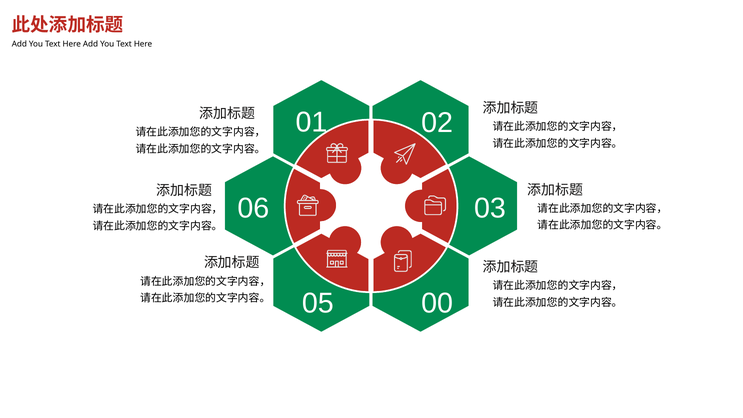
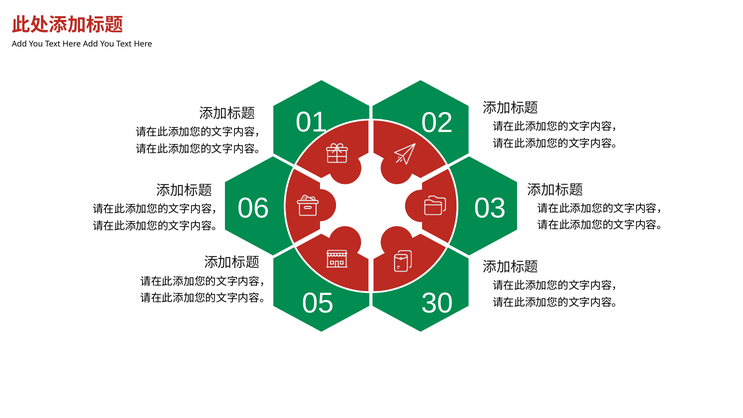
00: 00 -> 30 (437, 303)
